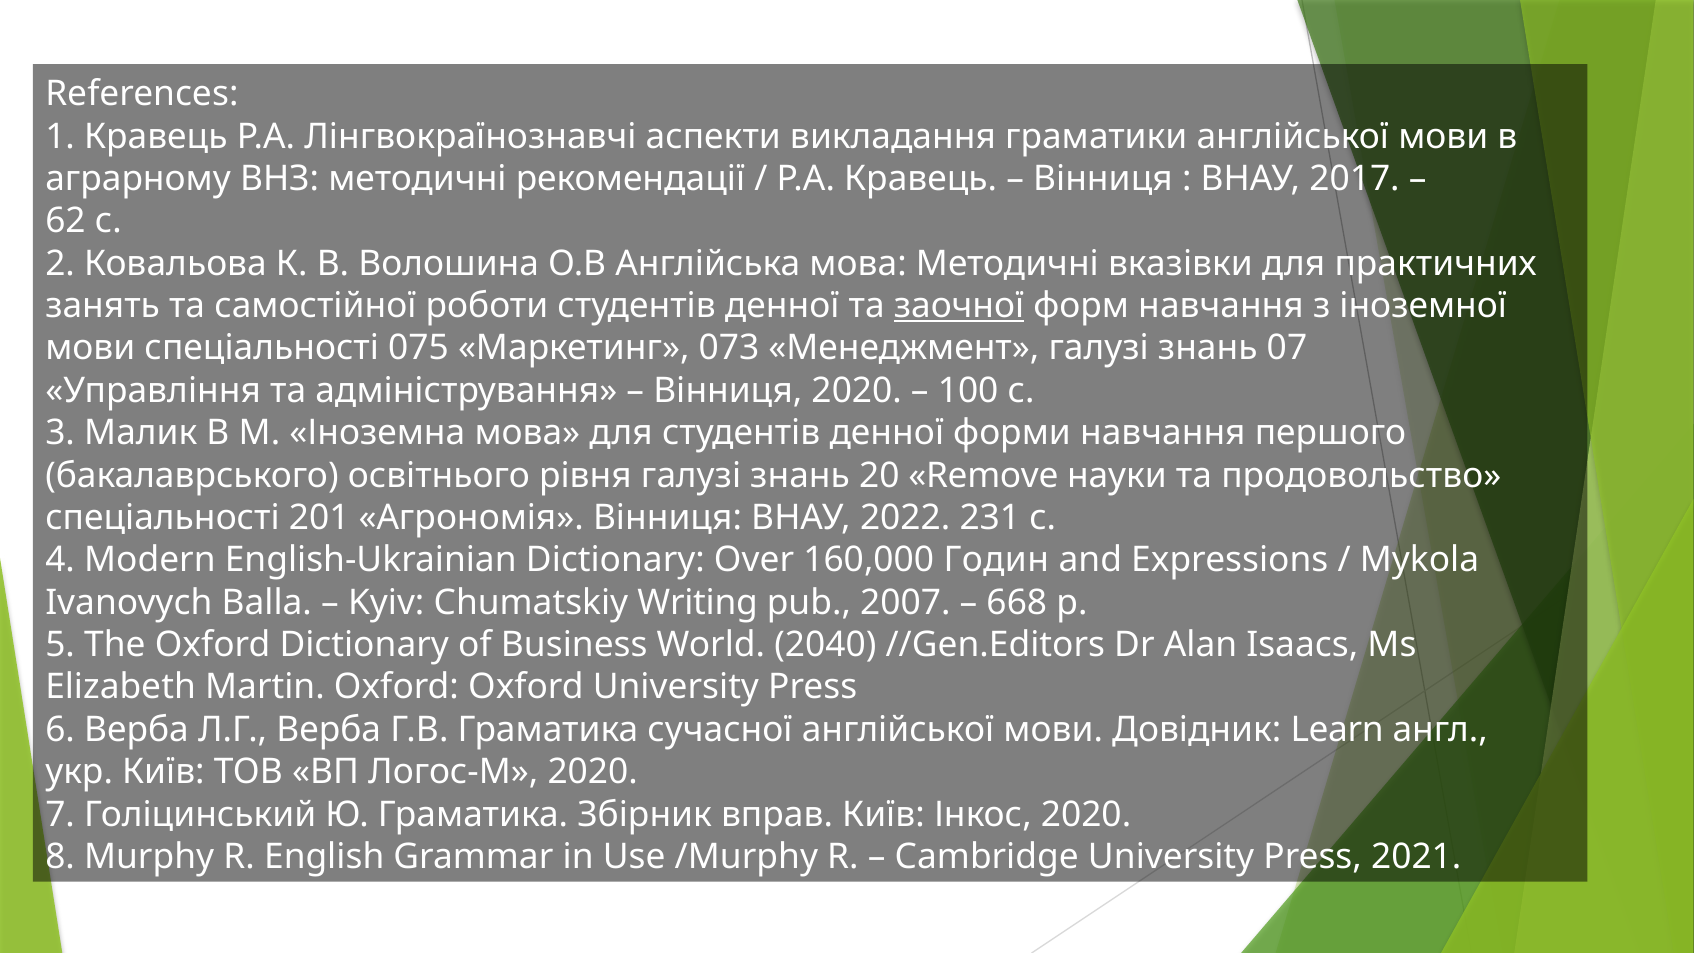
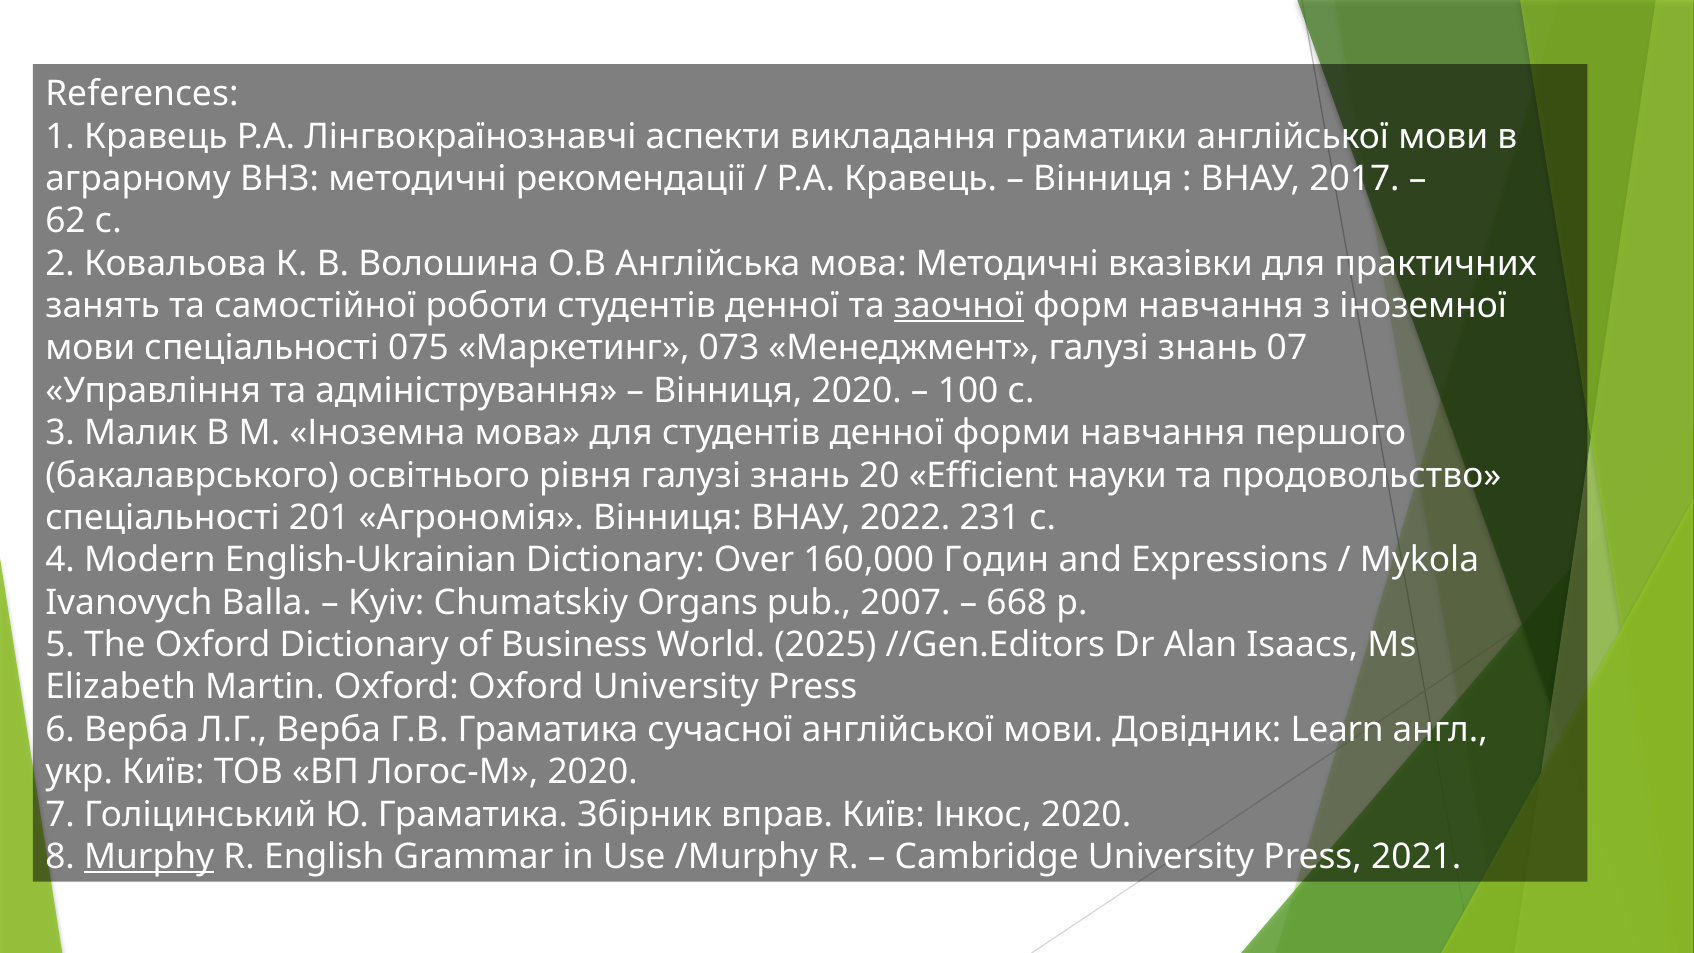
Remove: Remove -> Efficient (983, 475)
Writing: Writing -> Organs (698, 602)
2040: 2040 -> 2025 (825, 645)
Murphy underline: none -> present (149, 857)
